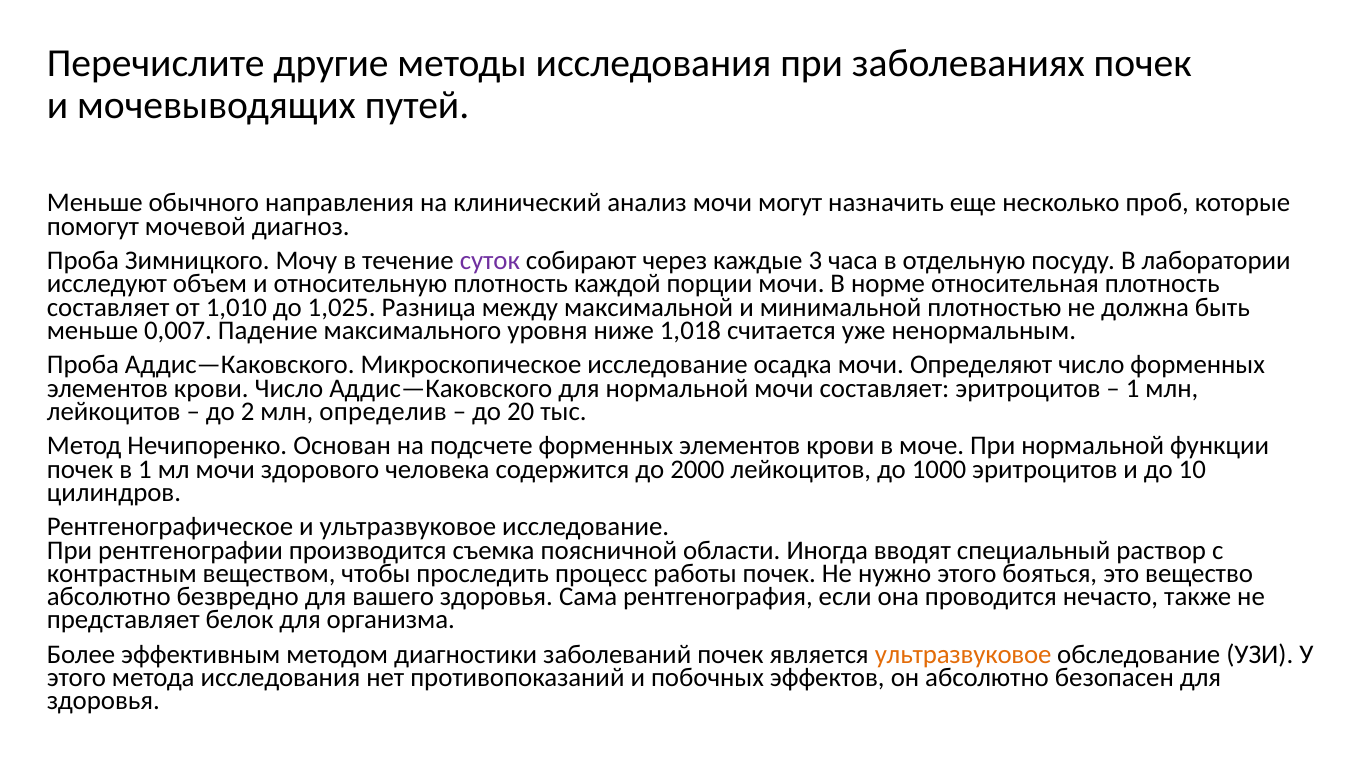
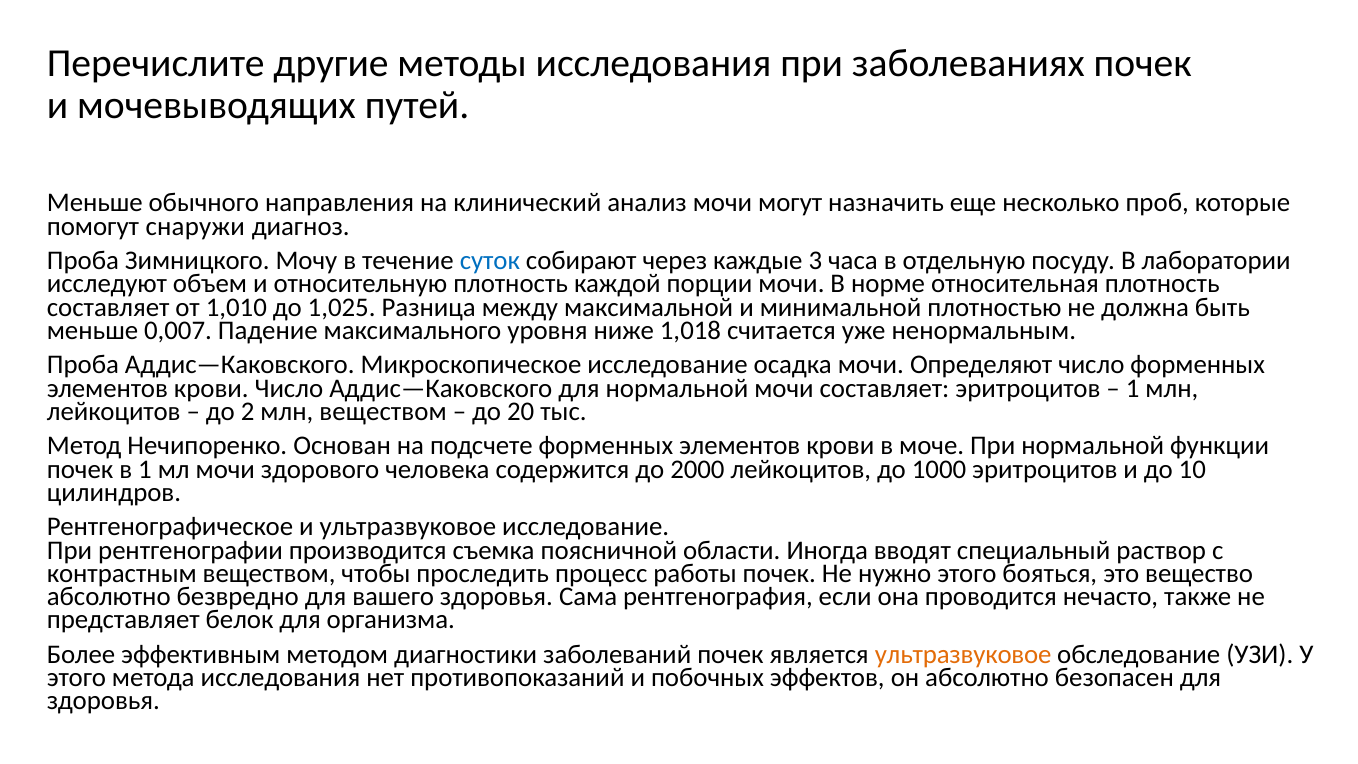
мочевой: мочевой -> снаружи (195, 226)
суток colour: purple -> blue (490, 261)
млн определив: определив -> веществом (383, 411)
